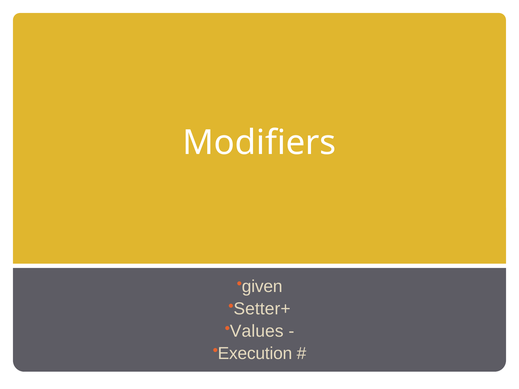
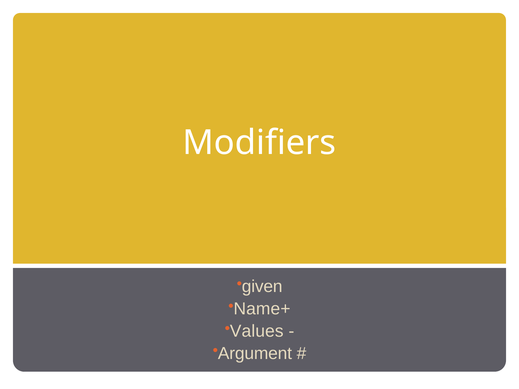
Setter+: Setter+ -> Name+ (262, 309)
Execution: Execution -> Argument (255, 354)
